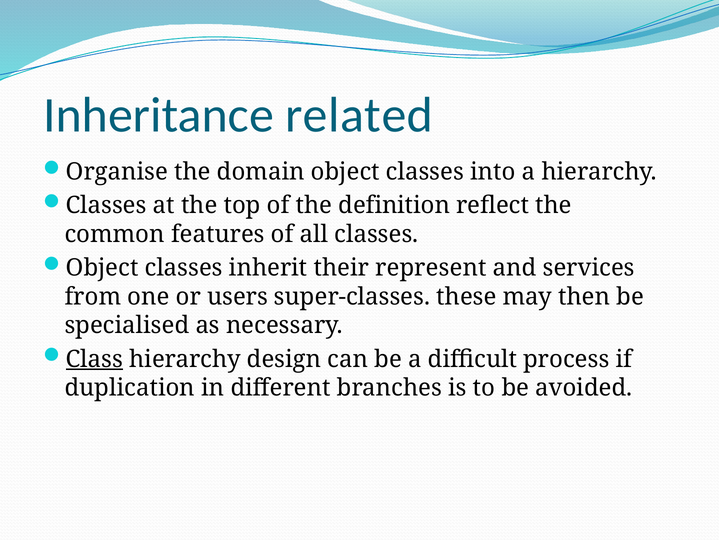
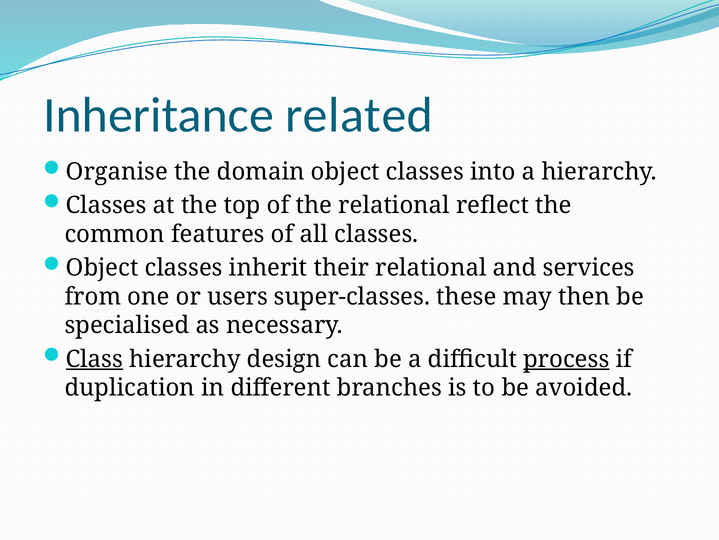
the definition: definition -> relational (394, 205)
their represent: represent -> relational (431, 268)
process underline: none -> present (566, 359)
